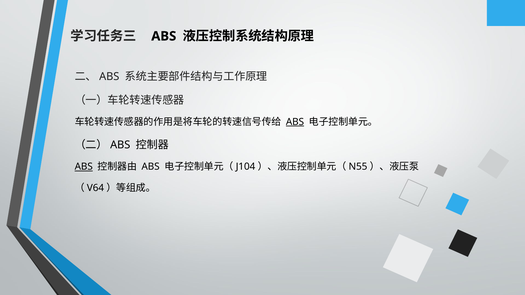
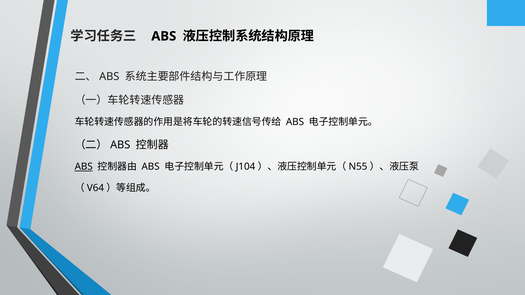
ABS underline: present -> none (295, 122)
